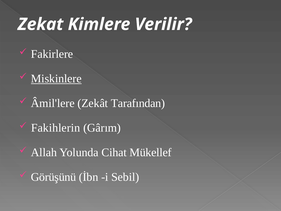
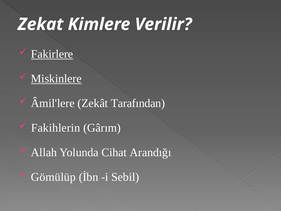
Fakirlere underline: none -> present (52, 54)
Mükellef: Mükellef -> Arandığı (151, 152)
Görüşünü: Görüşünü -> Gömülüp (53, 177)
